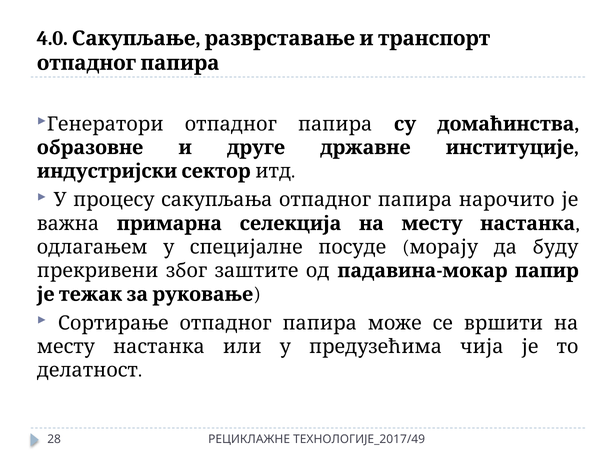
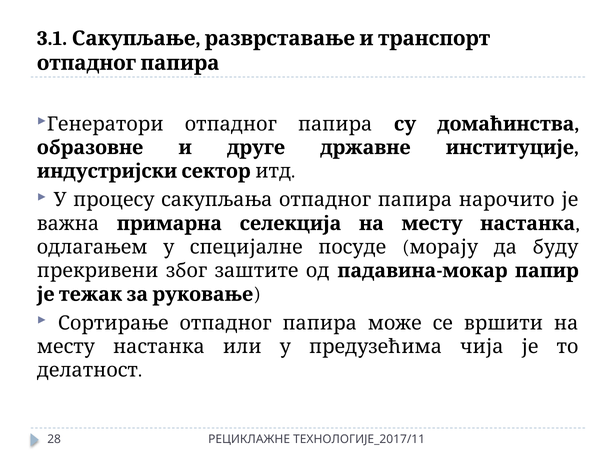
4.0: 4.0 -> 3.1 (52, 38)
ТЕХНОЛОГИЈЕ_2017/49: ТЕХНОЛОГИЈЕ_2017/49 -> ТЕХНОЛОГИЈЕ_2017/11 (359, 439)
